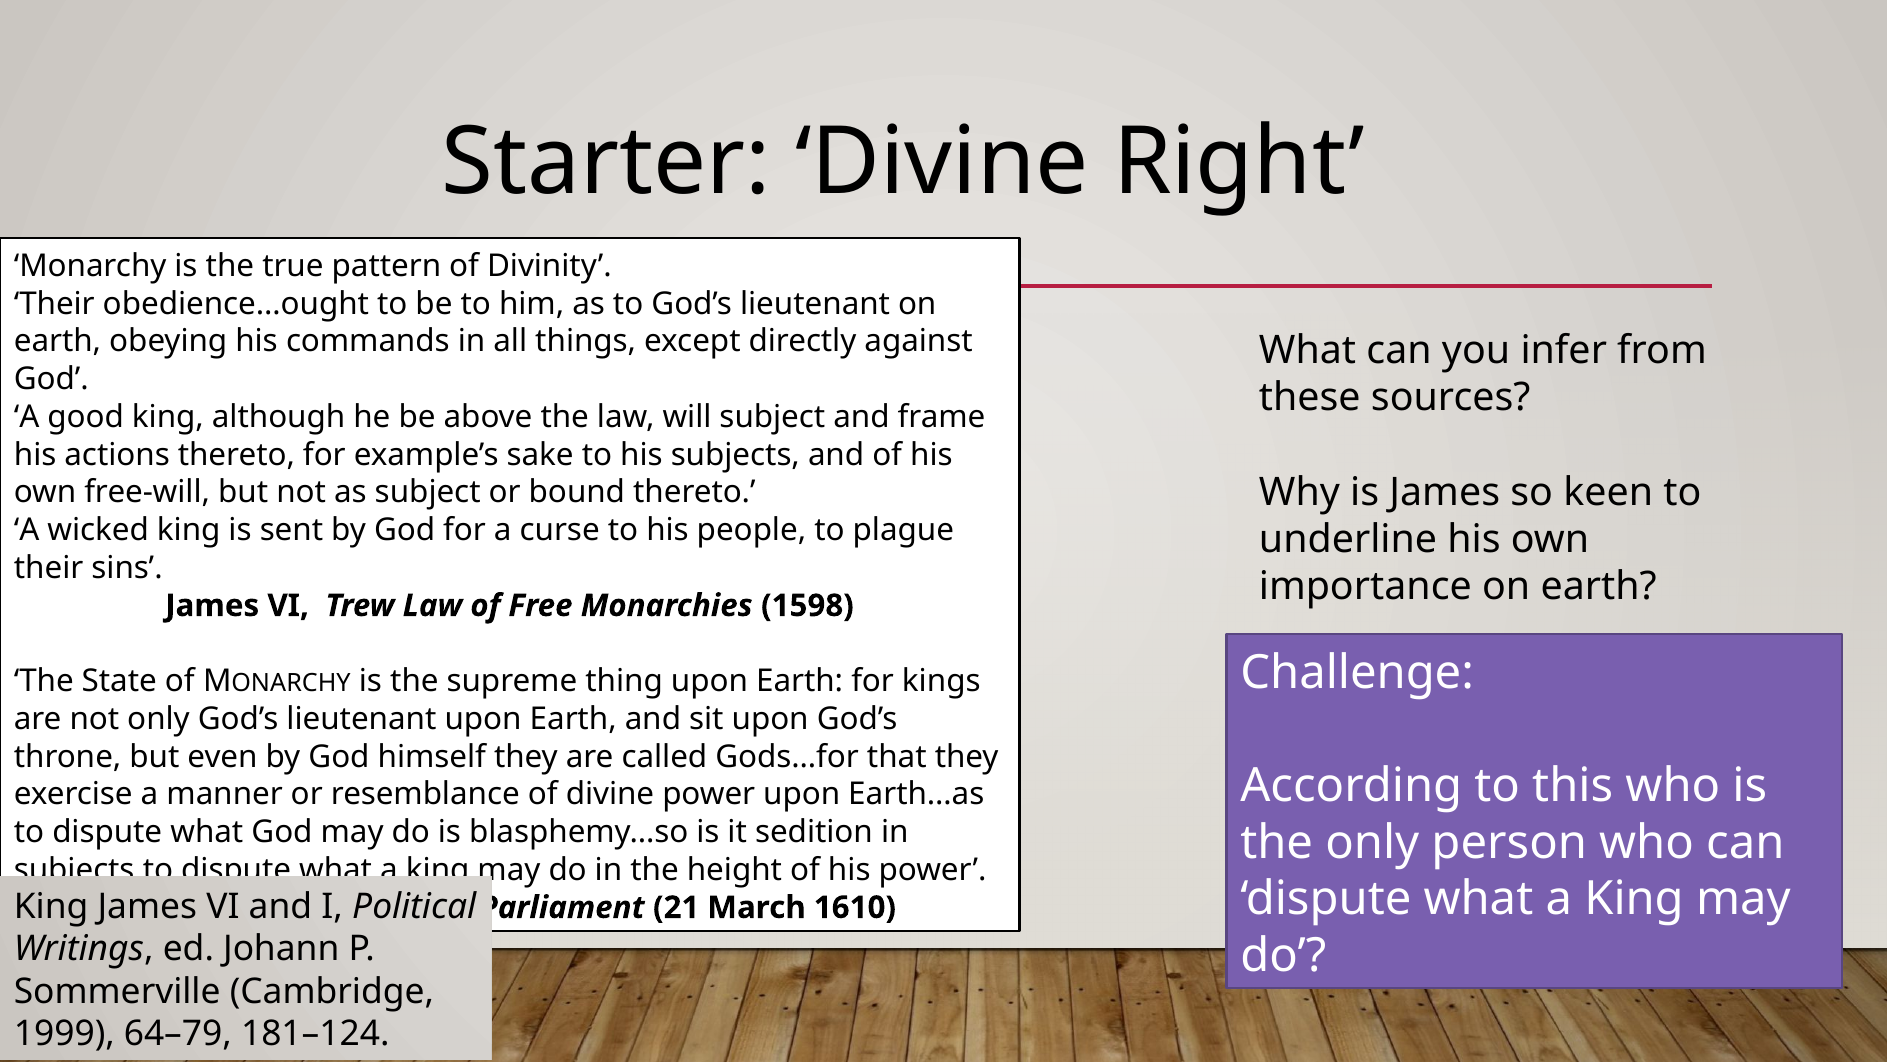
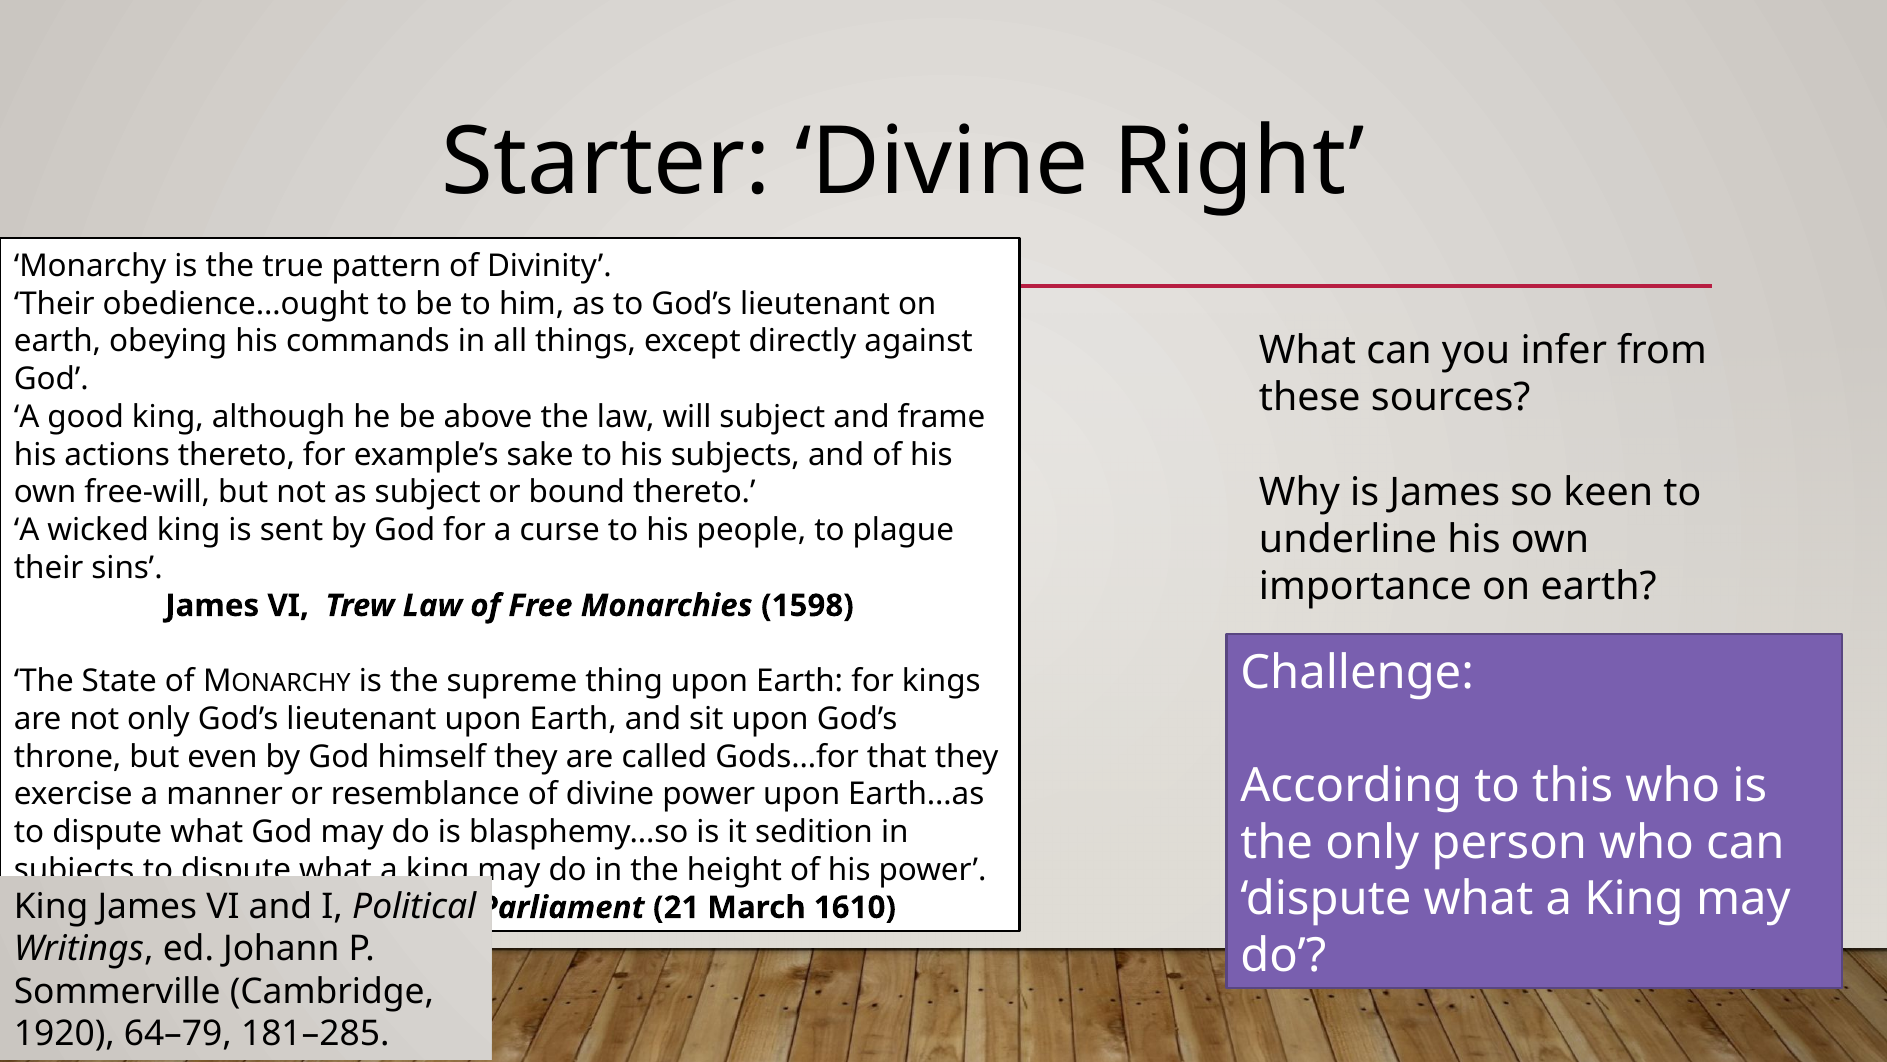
1999: 1999 -> 1920 (64, 1034)
181–124: 181–124 -> 181–285 (315, 1034)
